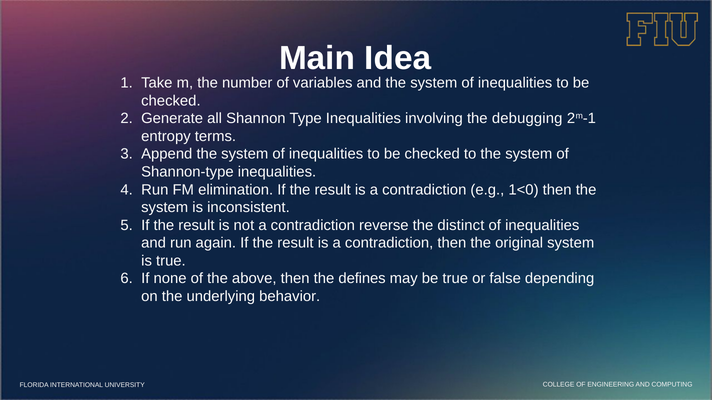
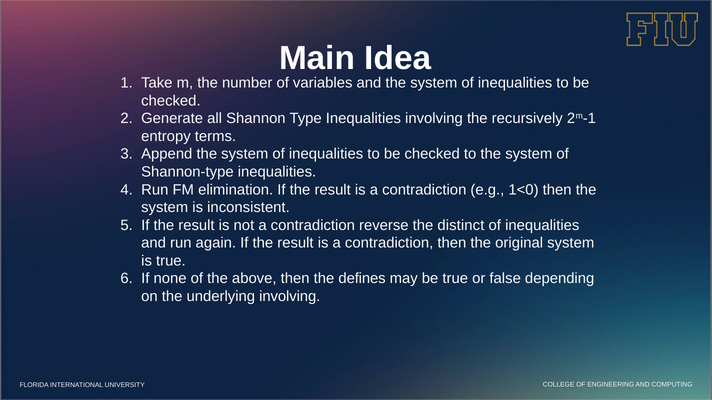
debugging: debugging -> recursively (527, 119)
underlying behavior: behavior -> involving (290, 297)
